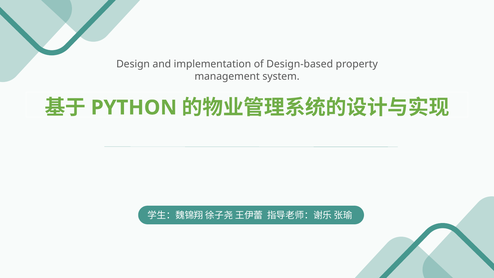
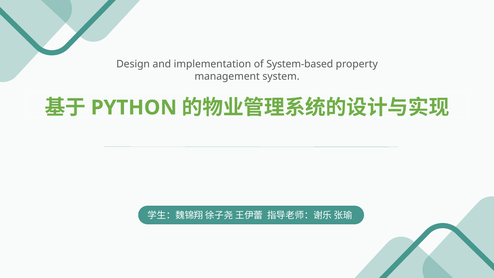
Design-based: Design-based -> System-based (300, 64)
